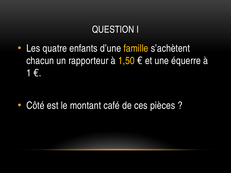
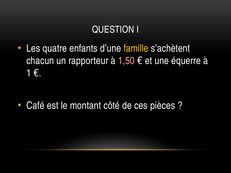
1,50 colour: yellow -> pink (126, 61)
Côté: Côté -> Café (35, 106)
café: café -> côté (112, 106)
